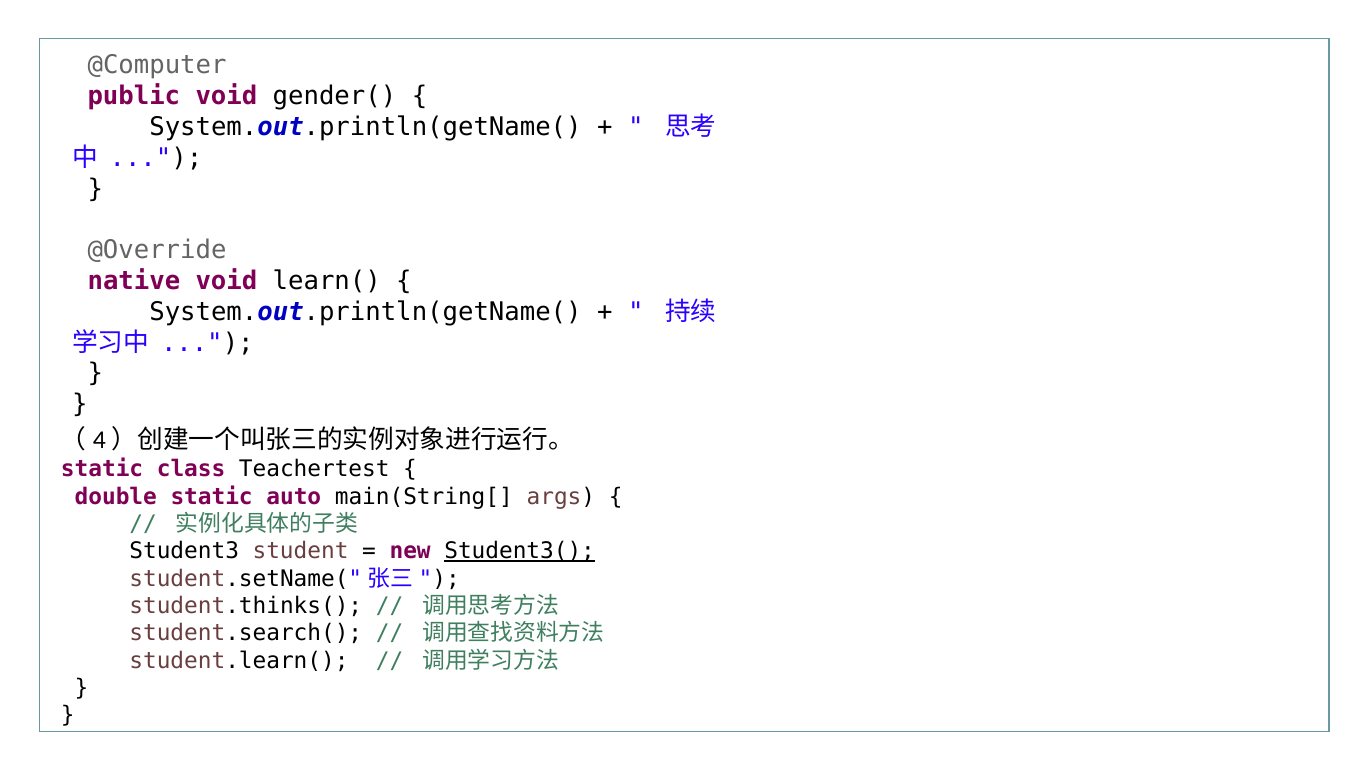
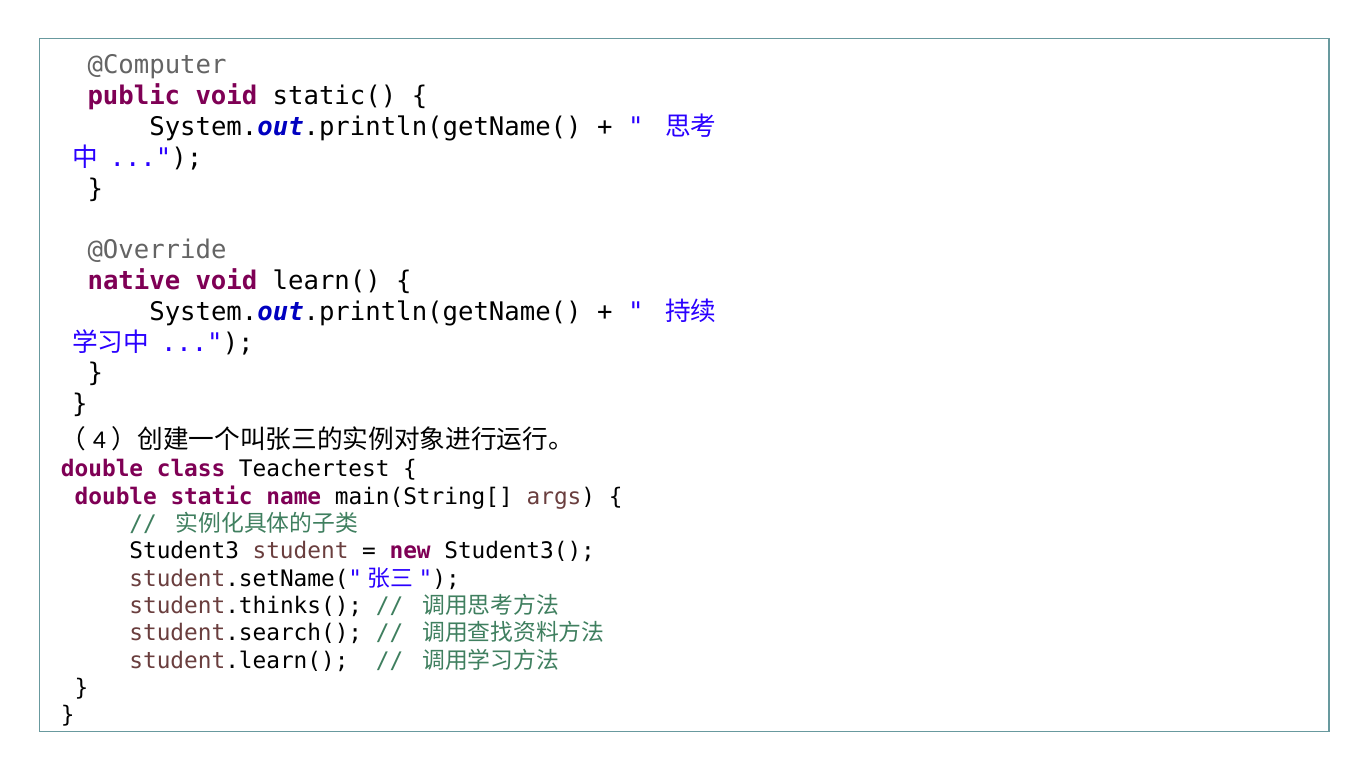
gender(: gender( -> static( (334, 96)
static: static -> double (102, 469)
auto: auto -> name (294, 497)
Student3( underline: present -> none (520, 551)
